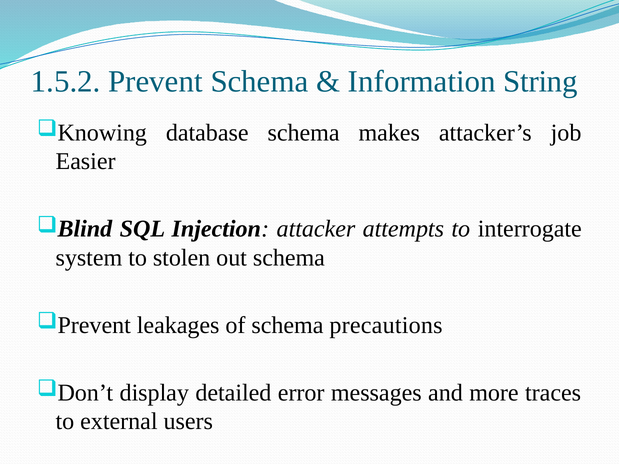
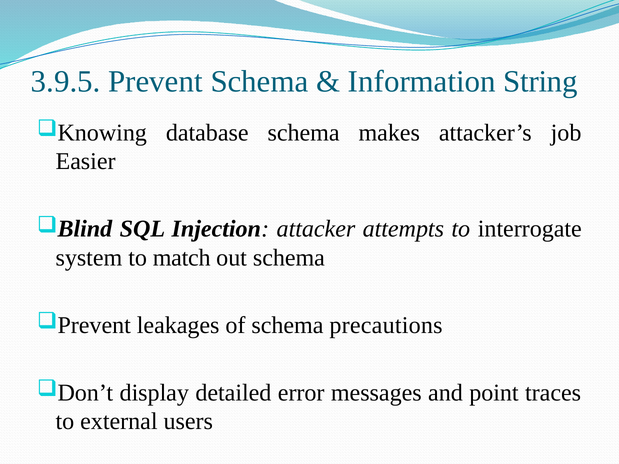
1.5.2: 1.5.2 -> 3.9.5 (66, 82)
stolen: stolen -> match (182, 258)
more: more -> point (494, 393)
